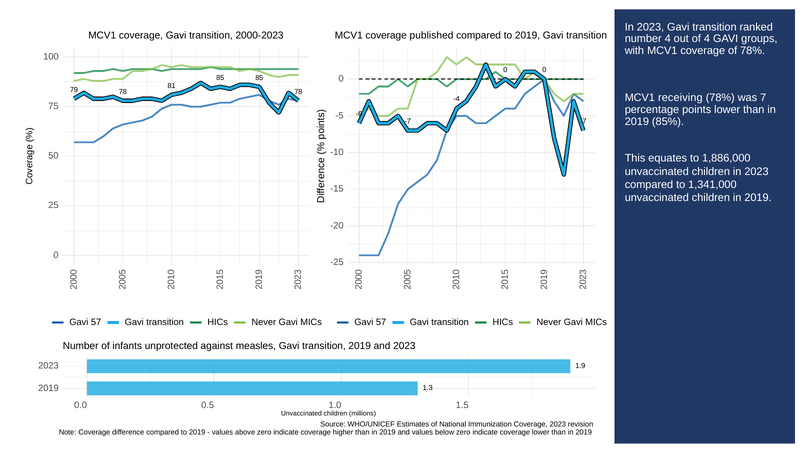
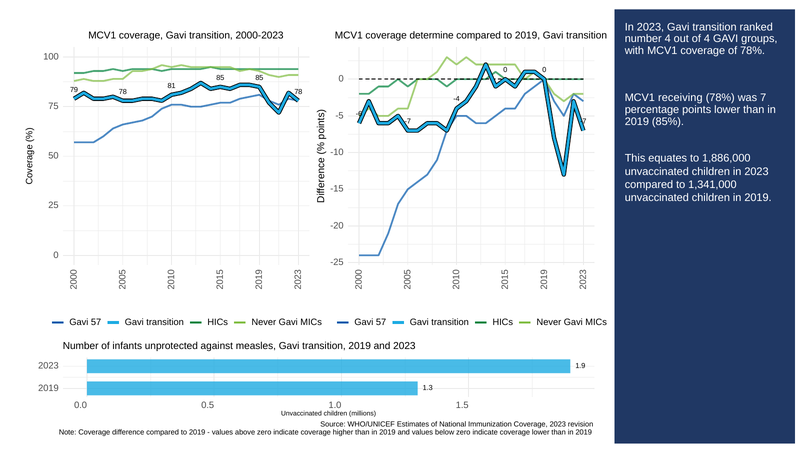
published: published -> determine (432, 35)
